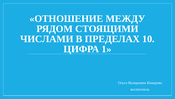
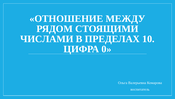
1: 1 -> 0 (106, 49)
